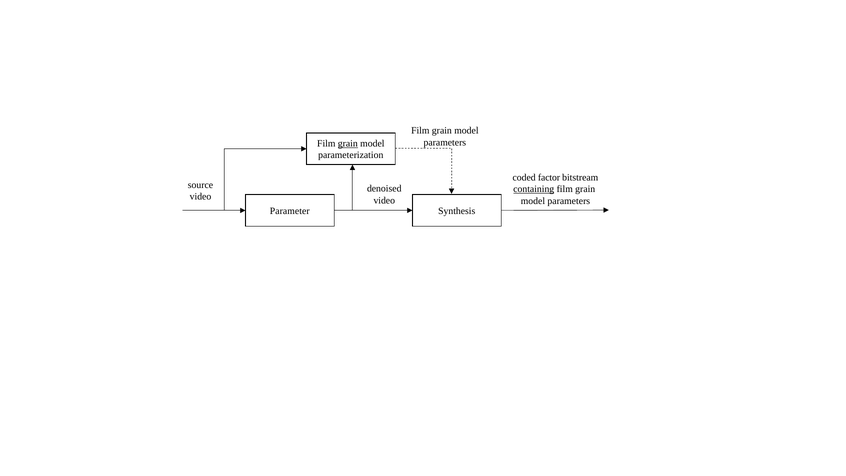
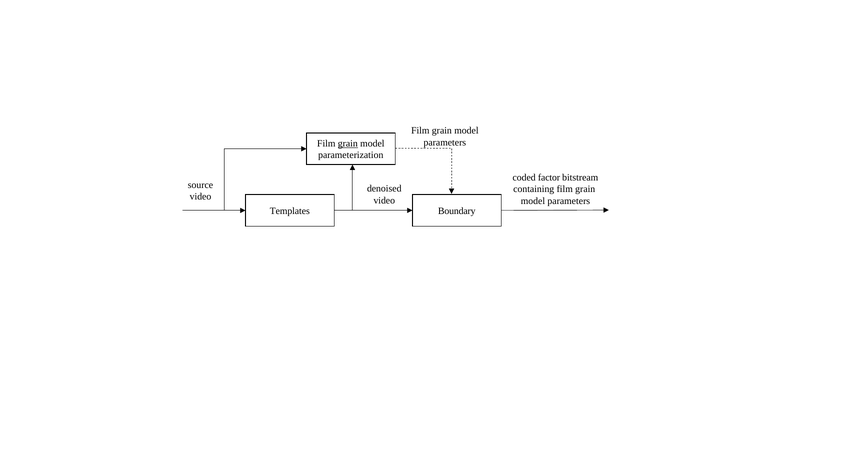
containing underline: present -> none (534, 189)
Parameter: Parameter -> Templates (290, 211)
Synthesis: Synthesis -> Boundary (457, 211)
